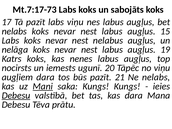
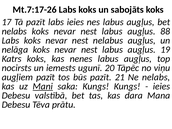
Mt.7:17-73: Mt.7:17-73 -> Mt.7:17-26 (35, 10)
labs viņu: viņu -> ieies (75, 22)
15: 15 -> 88 (165, 31)
augļiem dara: dara -> pazīt (46, 77)
Debesu underline: present -> none (16, 95)
